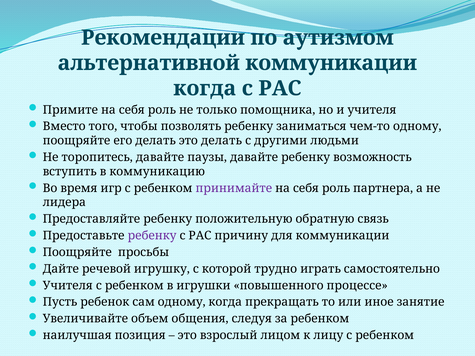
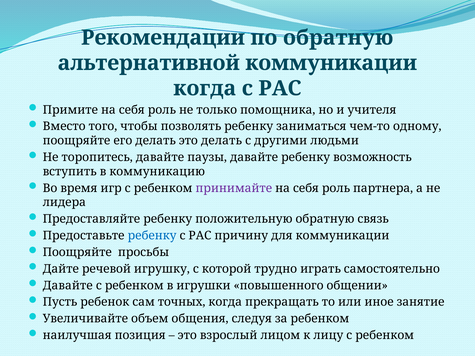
по аутизмом: аутизмом -> обратную (338, 38)
ребенку colour: purple -> blue (152, 236)
Учителя: Учителя -> Давайте (68, 286)
процессе: процессе -> общении (357, 286)
сам одному: одному -> точных (182, 302)
